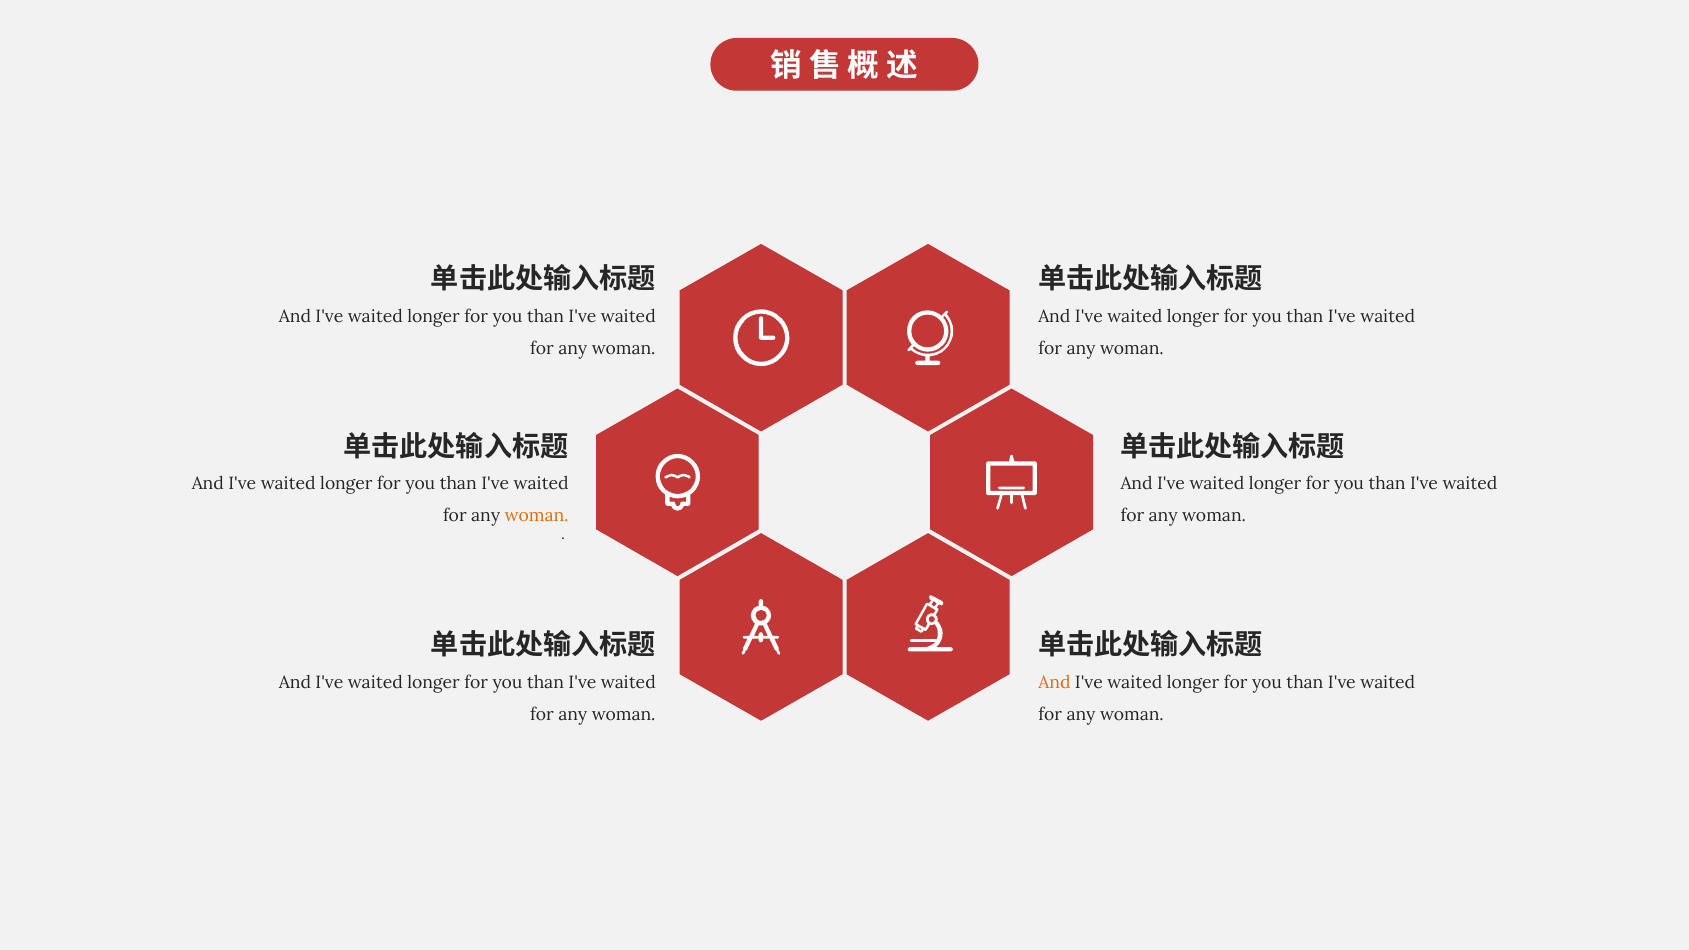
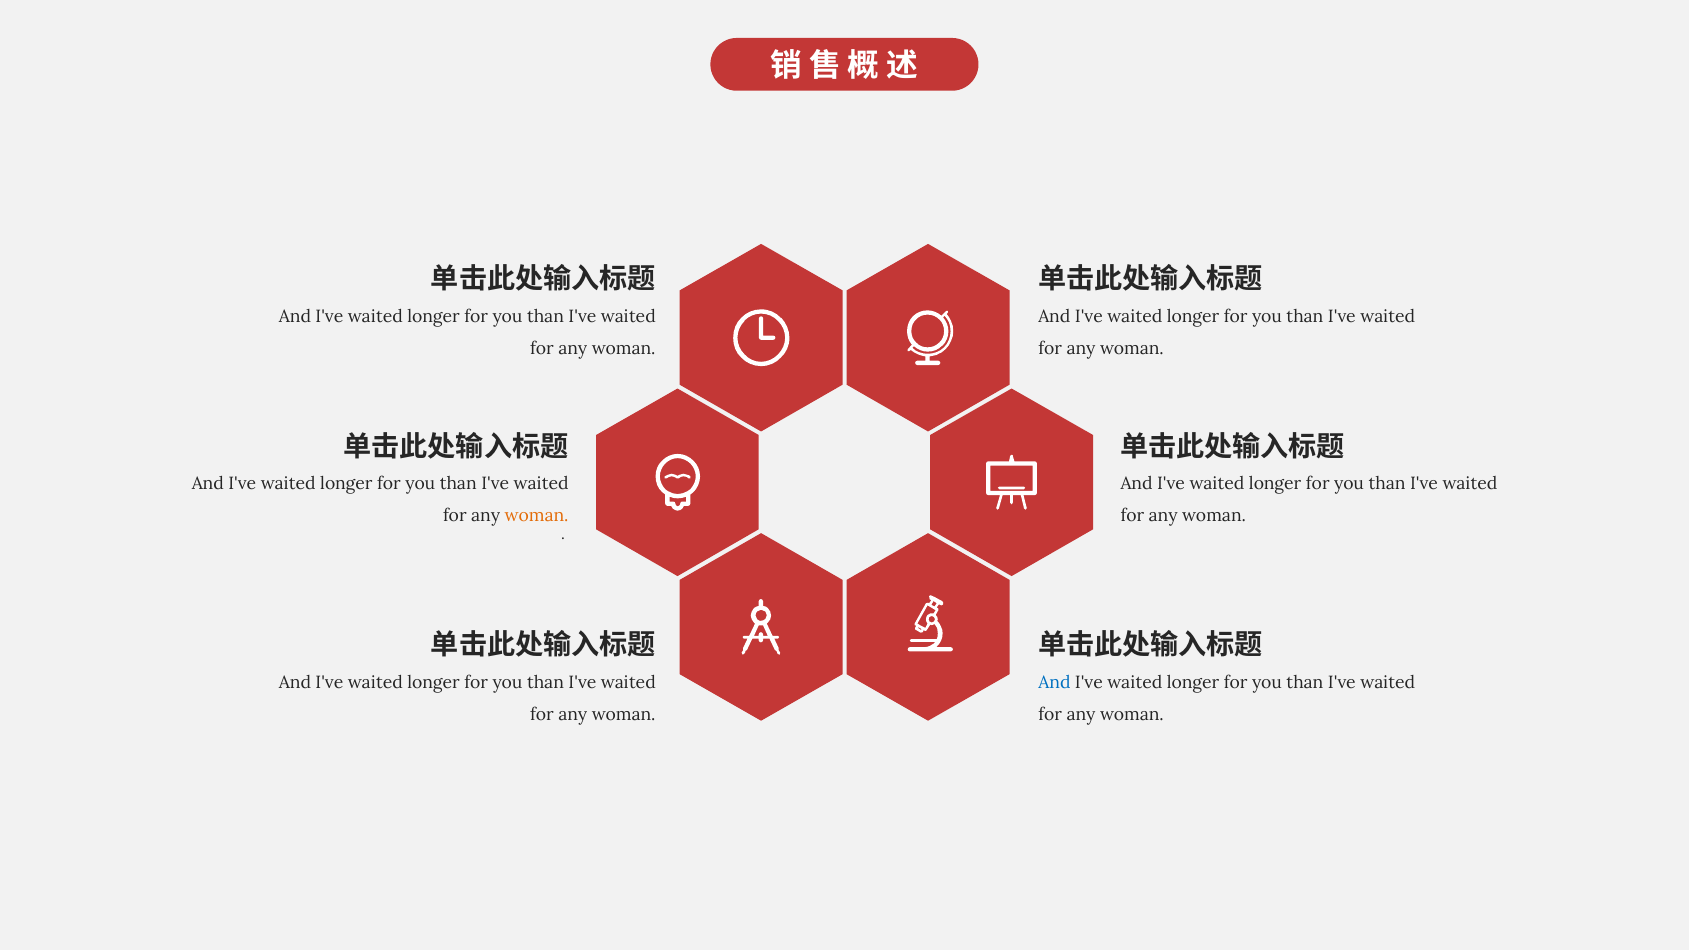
And colour: orange -> blue (1054, 683)
